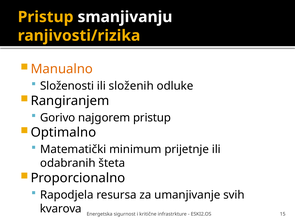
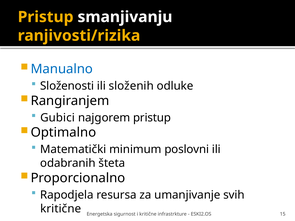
Manualno colour: orange -> blue (62, 69)
Gorivo: Gorivo -> Gubici (58, 118)
prijetnje: prijetnje -> poslovni (187, 150)
kvarova: kvarova -> kritične (61, 209)
